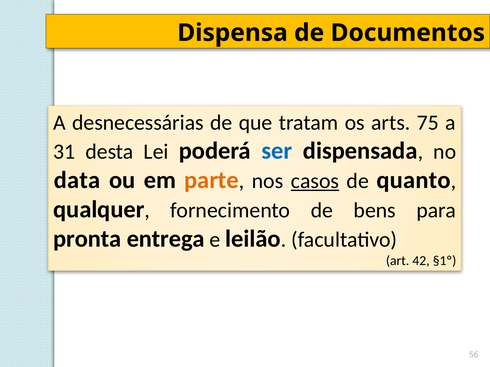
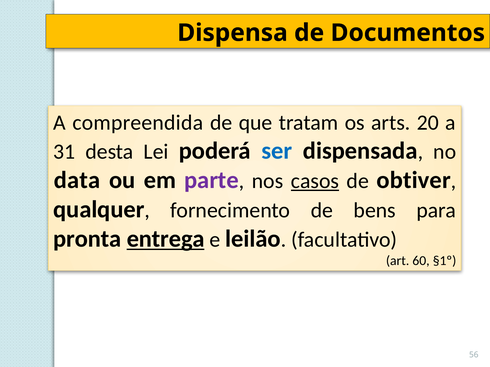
desnecessárias: desnecessárias -> compreendida (138, 123)
75: 75 -> 20 (428, 123)
parte colour: orange -> purple (211, 180)
quanto: quanto -> obtiver (414, 180)
entrega underline: none -> present (166, 239)
42: 42 -> 60 (421, 261)
